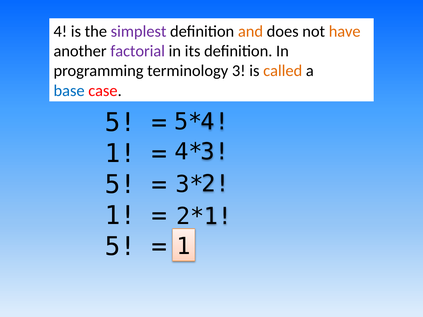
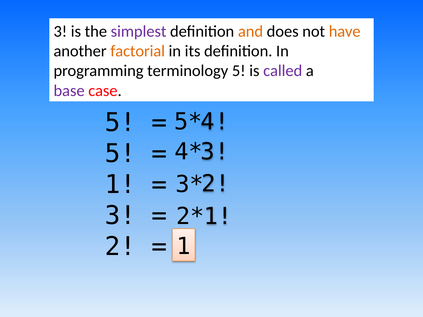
4: 4 -> 3 (60, 31)
factorial colour: purple -> orange (138, 51)
terminology 3: 3 -> 5 (239, 71)
called colour: orange -> purple (283, 71)
base colour: blue -> purple (69, 91)
1: 1 -> 5 (120, 154)
5: 5 -> 1 (120, 185)
1: 1 -> 3 (120, 216)
5: 5 -> 2 (120, 247)
